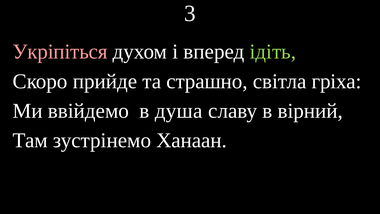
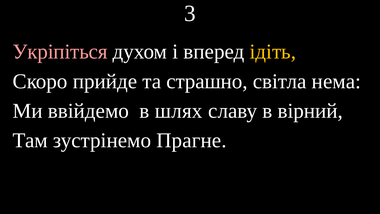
ідіть colour: light green -> yellow (273, 52)
гріха: гріха -> нема (336, 81)
душа: душа -> шлях (179, 111)
Ханаан: Ханаан -> Прагне (192, 140)
